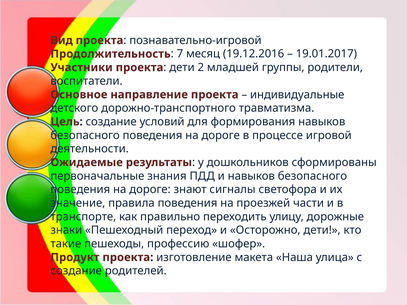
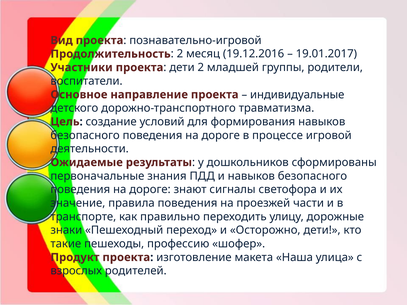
7: 7 -> 2 (180, 54)
создание: создание -> взрослых (76, 271)
